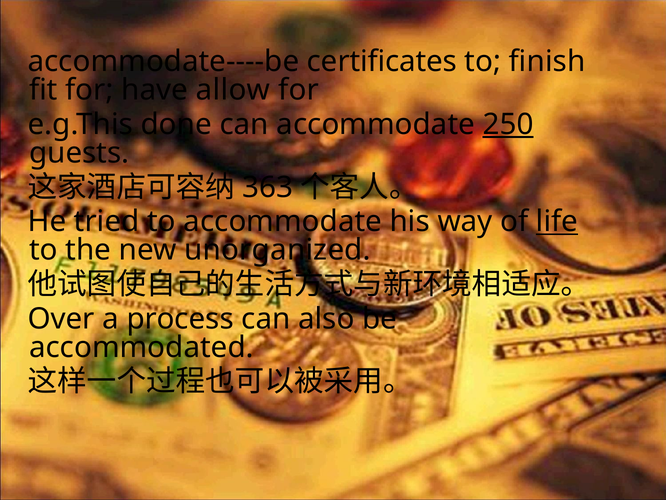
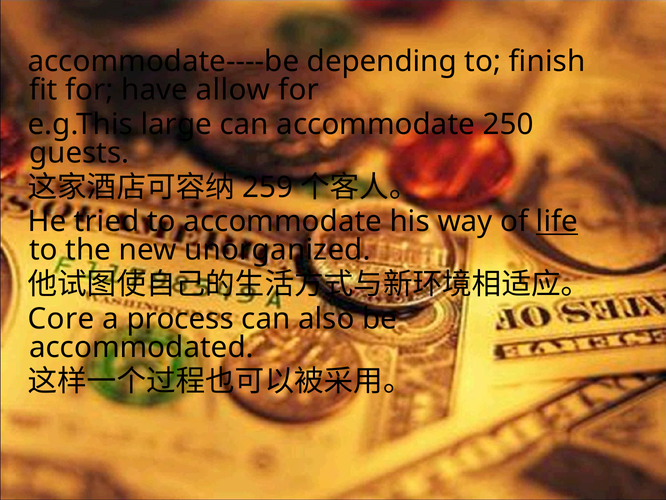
certificates: certificates -> depending (382, 61)
done: done -> large (176, 124)
250 underline: present -> none (508, 124)
363: 363 -> 259 (268, 187)
Over: Over -> Core (61, 319)
